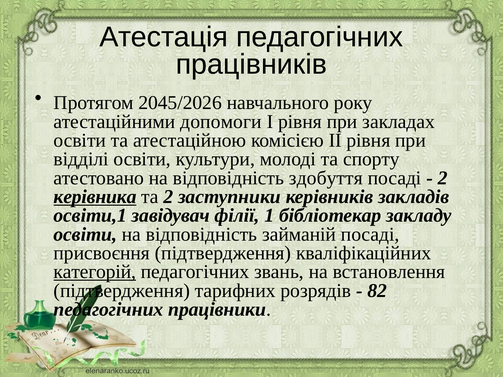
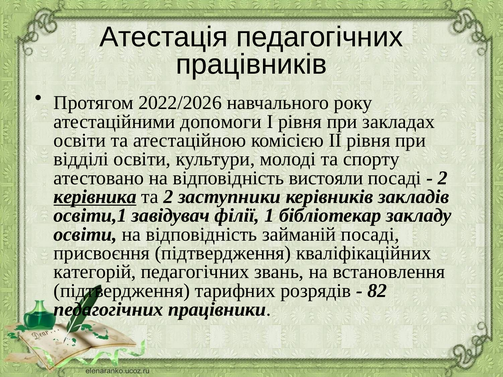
2045/2026: 2045/2026 -> 2022/2026 (180, 103)
здобуття: здобуття -> вистояли (326, 178)
категорій underline: present -> none (95, 272)
